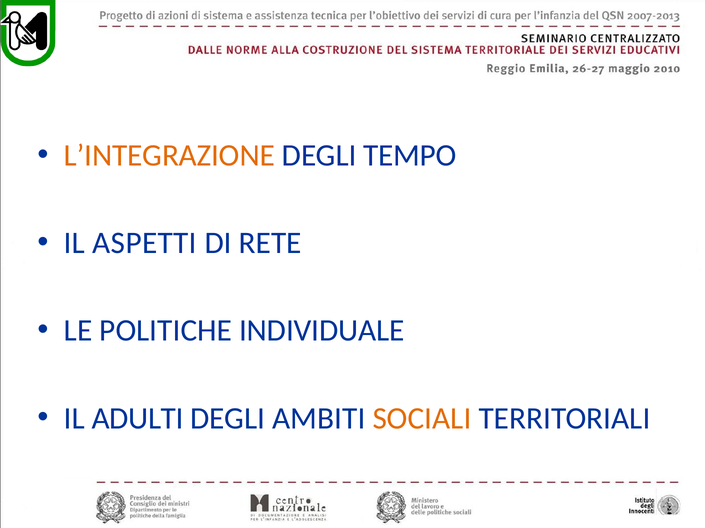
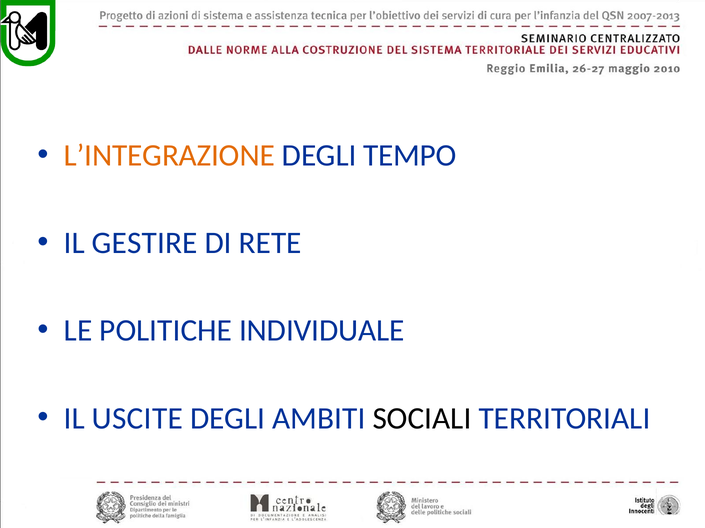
ASPETTI: ASPETTI -> GESTIRE (145, 243)
ADULTI: ADULTI -> USCITE (137, 419)
SOCIALI colour: orange -> black (422, 419)
